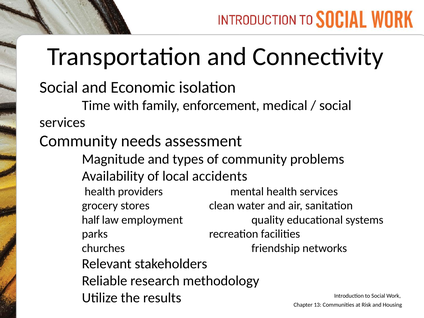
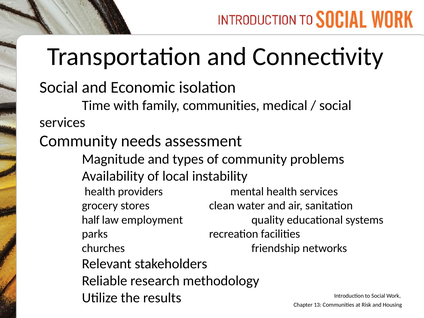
family enforcement: enforcement -> communities (221, 106)
accidents: accidents -> instability (220, 176)
